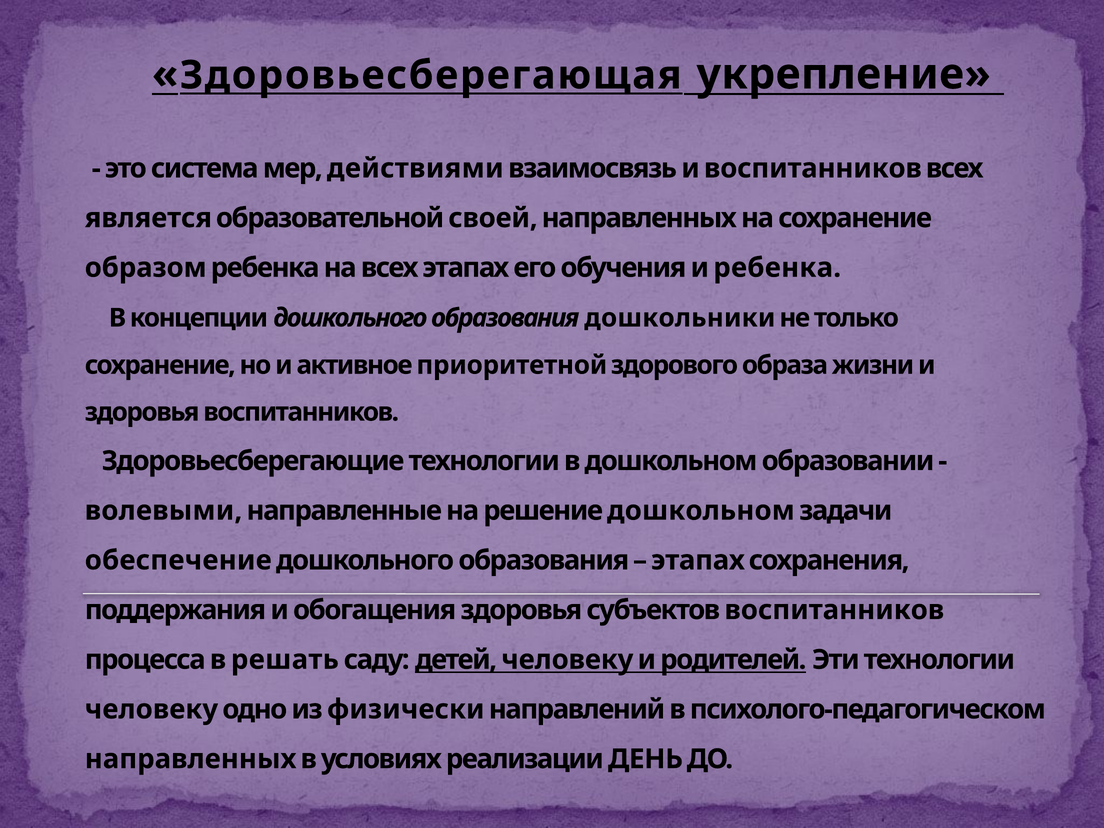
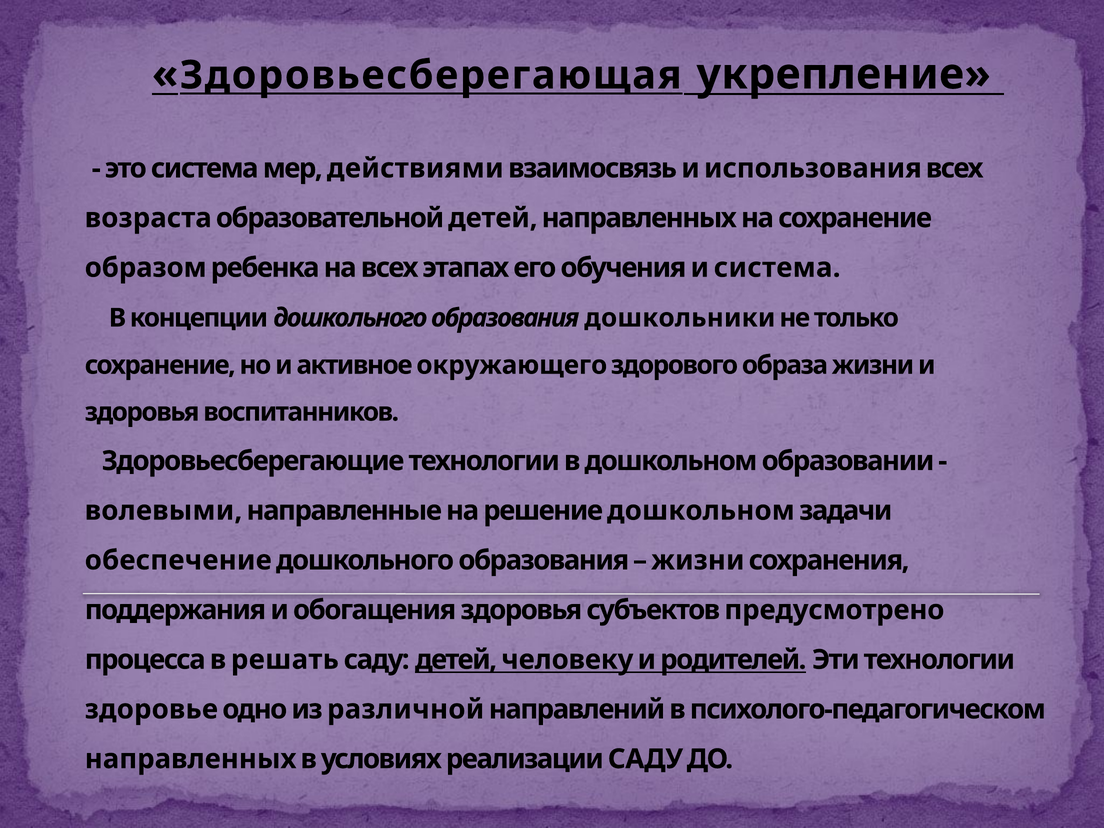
и воспитанников: воспитанников -> использования (813, 168)
является: является -> возраста (148, 218)
образовательной своей: своей -> детей (493, 218)
и ребенка: ребенка -> система (777, 268)
приоритетной: приоритетной -> окружающего (512, 365)
этапах: этапах -> жизни (698, 560)
субъектов воспитанников: воспитанников -> предусмотрено (834, 610)
человеку: человеку -> здоровье (151, 709)
физически: физически -> различной (406, 709)
реализации ДЕНЬ: ДЕНЬ -> САДУ (645, 759)
